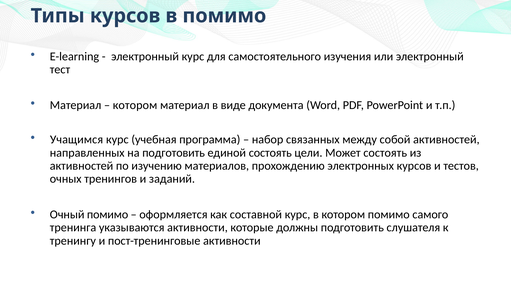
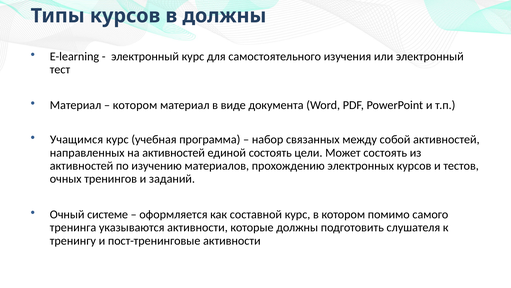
в помимо: помимо -> должны (224, 16)
на подготовить: подготовить -> активностей (174, 152)
Очный помимо: помимо -> системе (108, 214)
